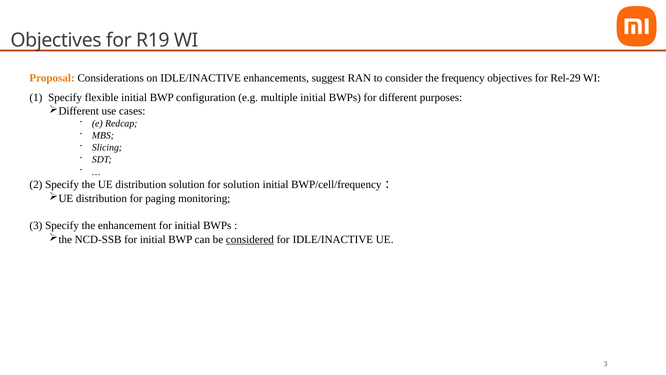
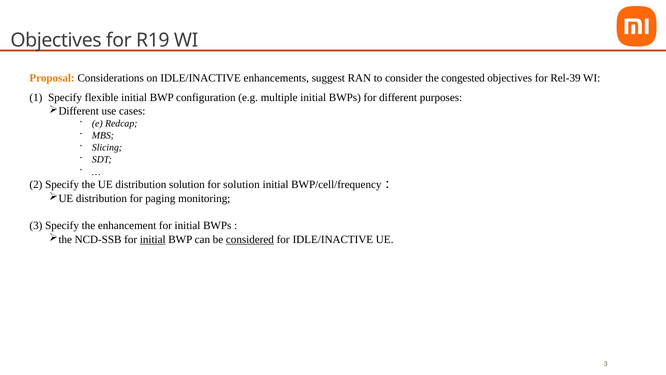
frequency: frequency -> congested (463, 78)
Rel-29: Rel-29 -> Rel-39 (566, 78)
initial underline: none -> present (153, 239)
